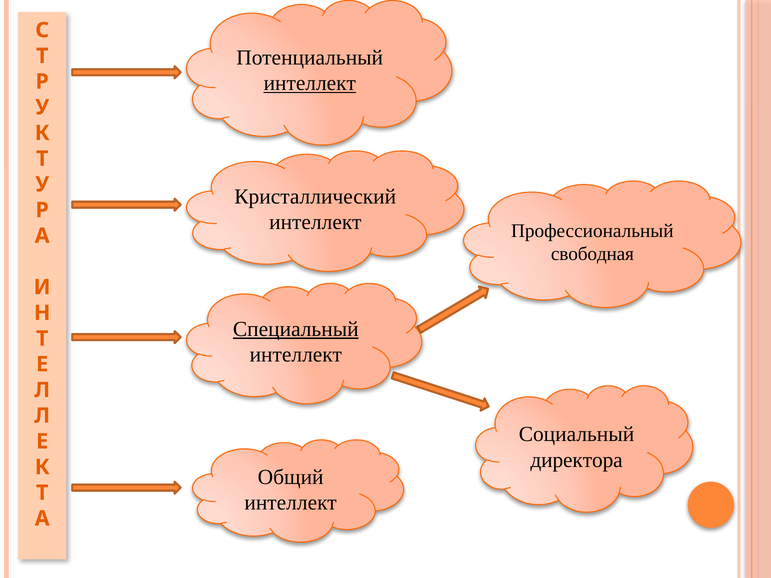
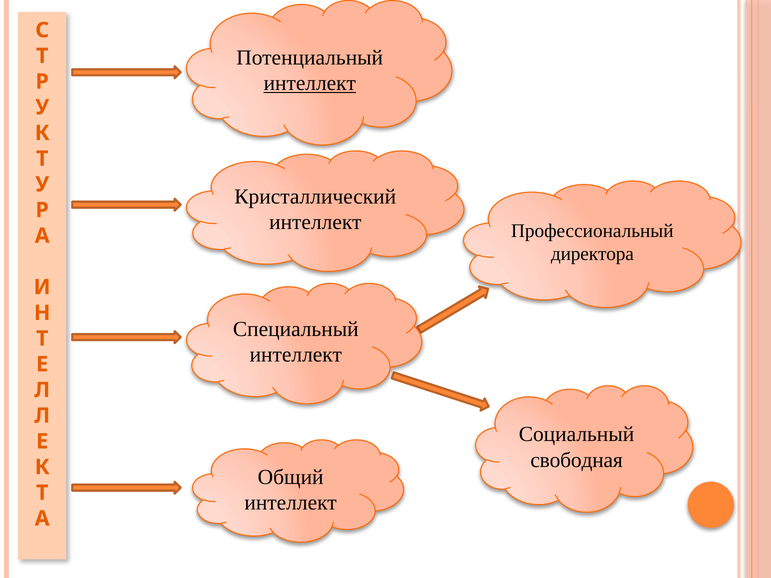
свободная: свободная -> директора (592, 254)
Специальный underline: present -> none (296, 329)
директора: директора -> свободная (577, 460)
